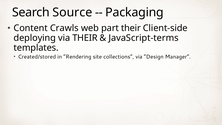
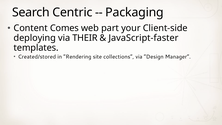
Source: Source -> Centric (72, 12)
Crawls: Crawls -> Comes (64, 28)
part their: their -> your (131, 28)
JavaScript-terms: JavaScript-terms -> JavaScript-faster (144, 38)
